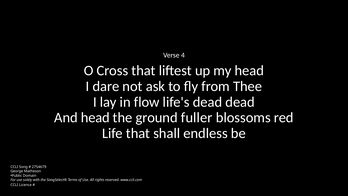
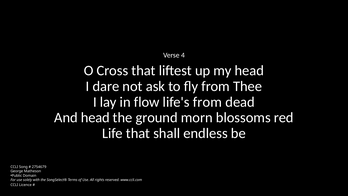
life's dead: dead -> from (207, 102)
fuller: fuller -> morn (197, 118)
